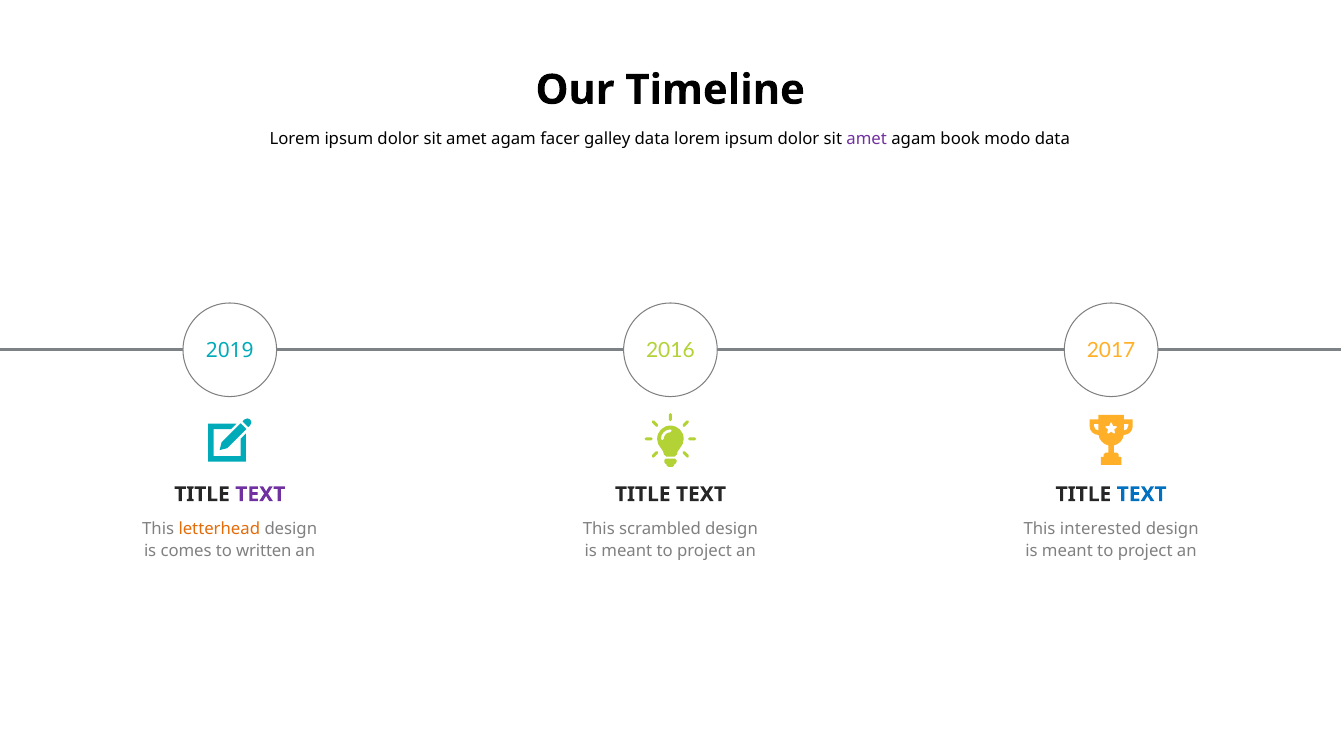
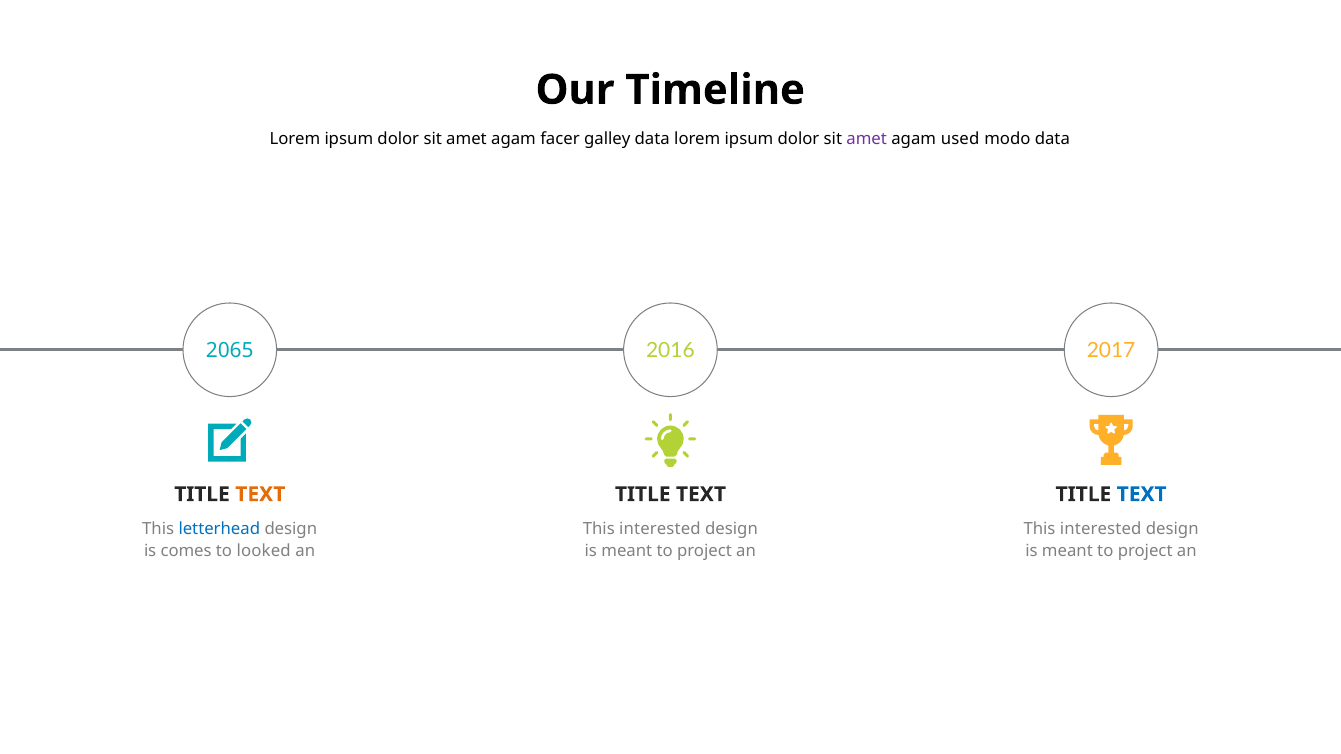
book: book -> used (960, 139)
2019: 2019 -> 2065 (230, 351)
TEXT colour: purple -> orange (260, 495)
letterhead colour: orange -> blue (219, 529)
scrambled: scrambled -> interested (660, 529)
written: written -> looked (264, 551)
